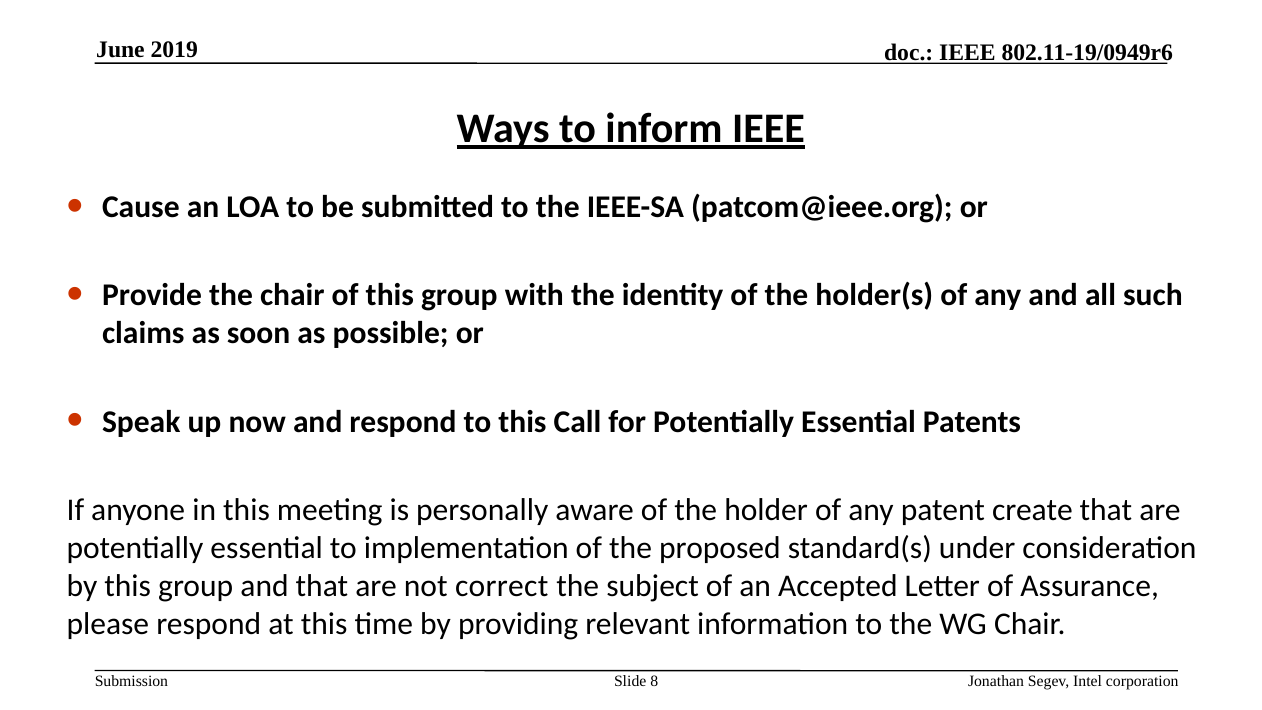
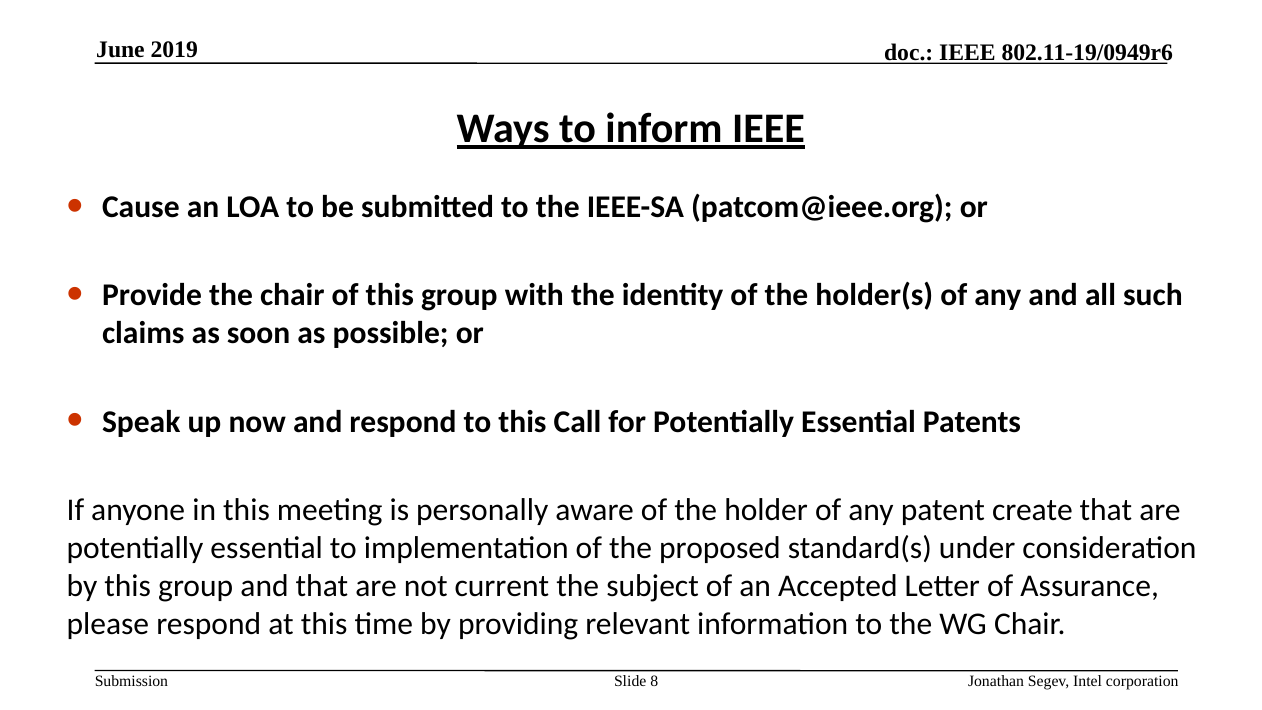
correct: correct -> current (502, 586)
